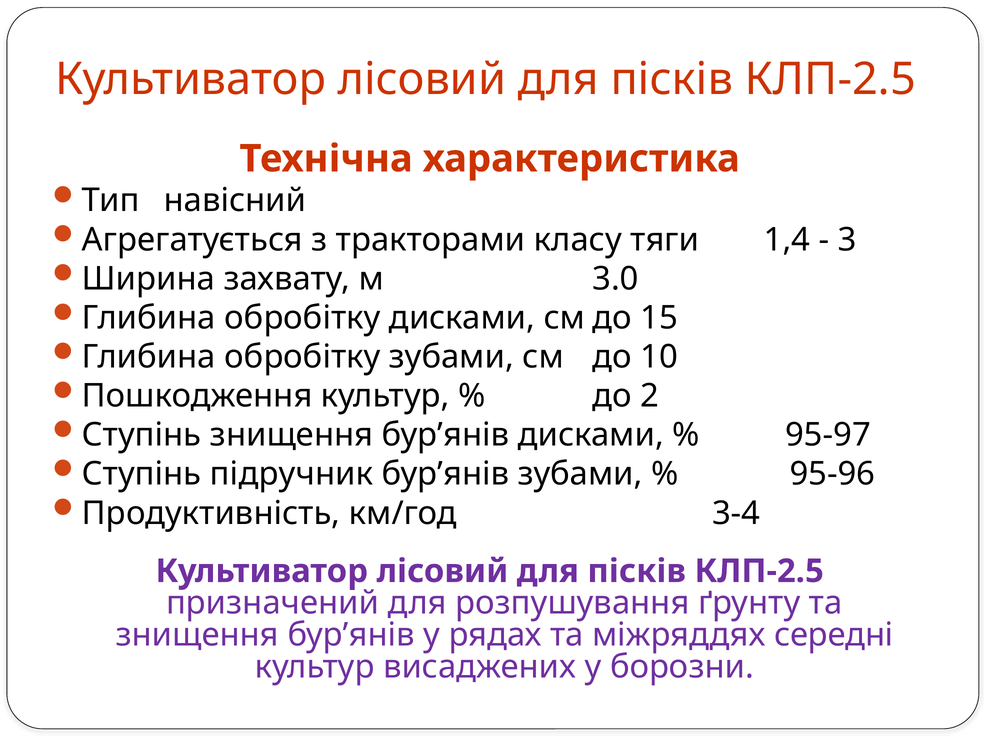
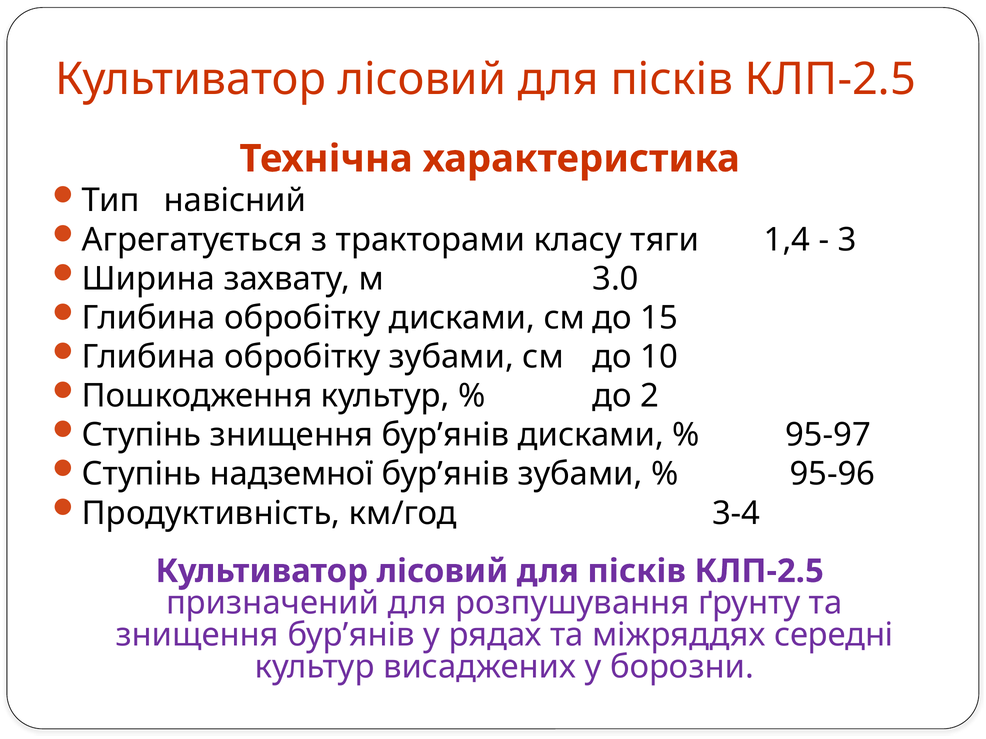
підручник: підручник -> надземної (292, 474)
